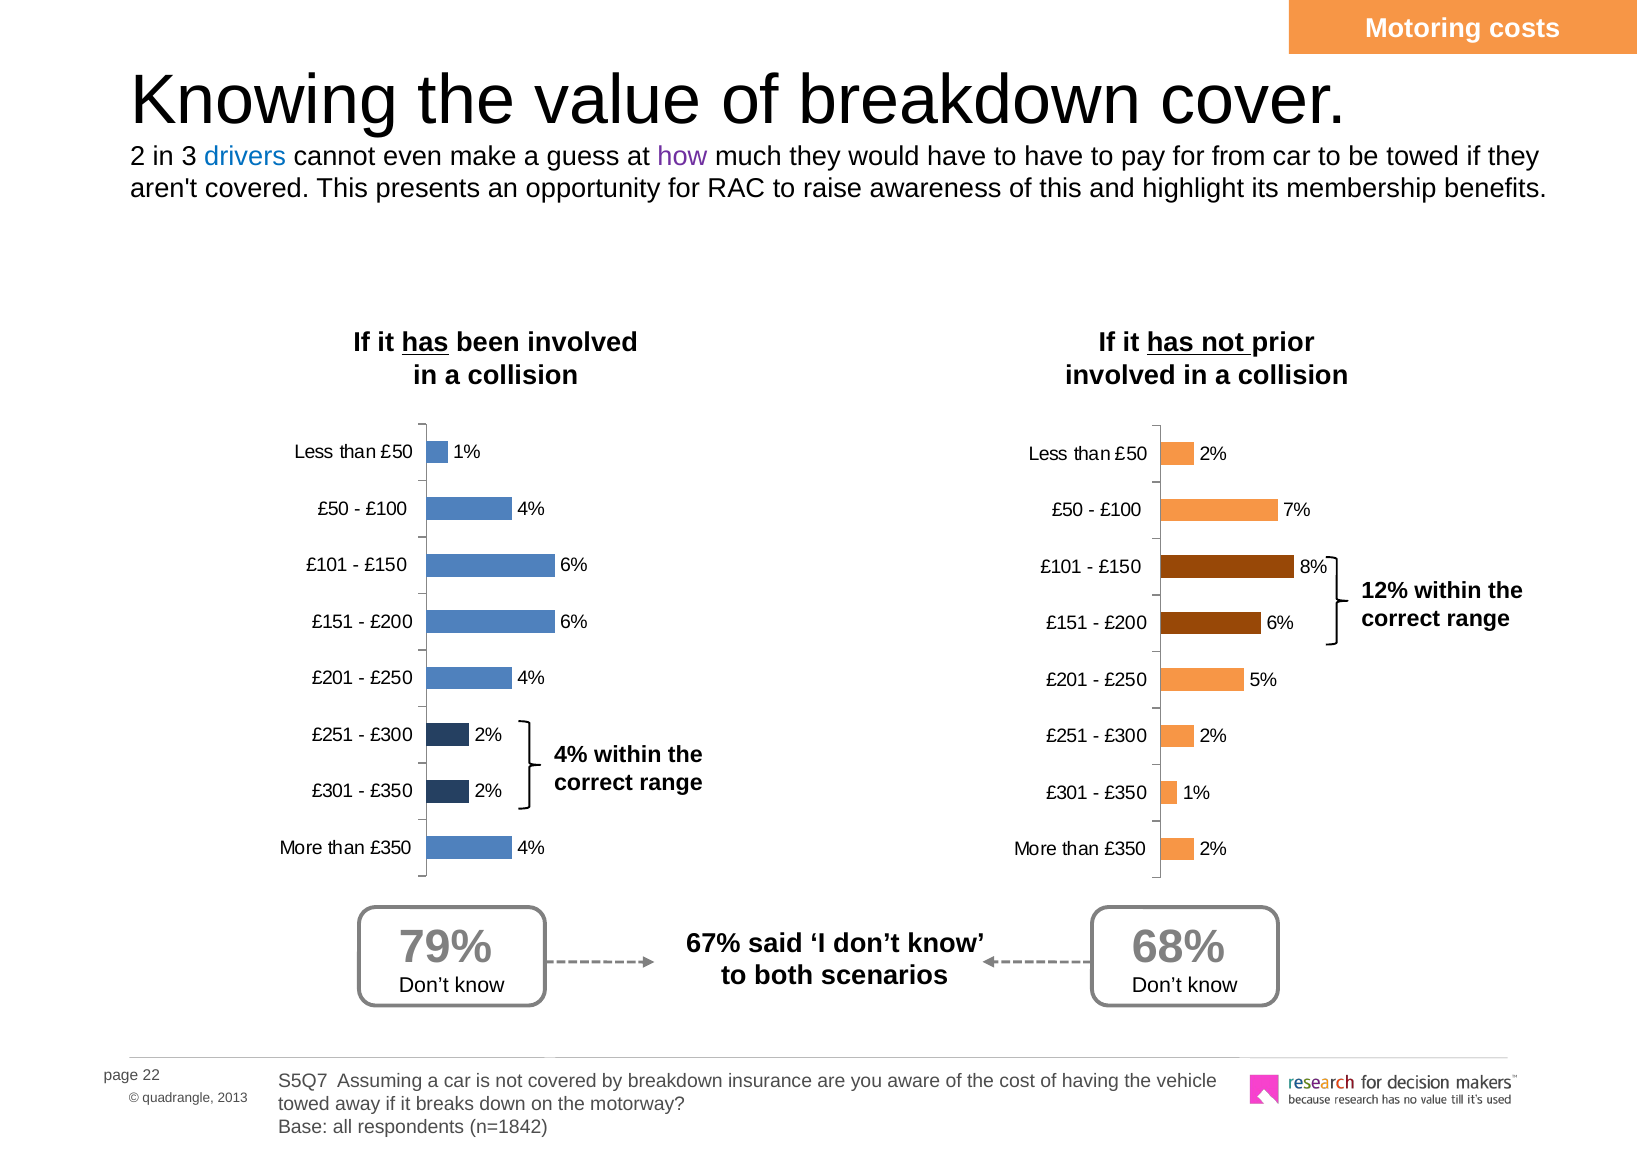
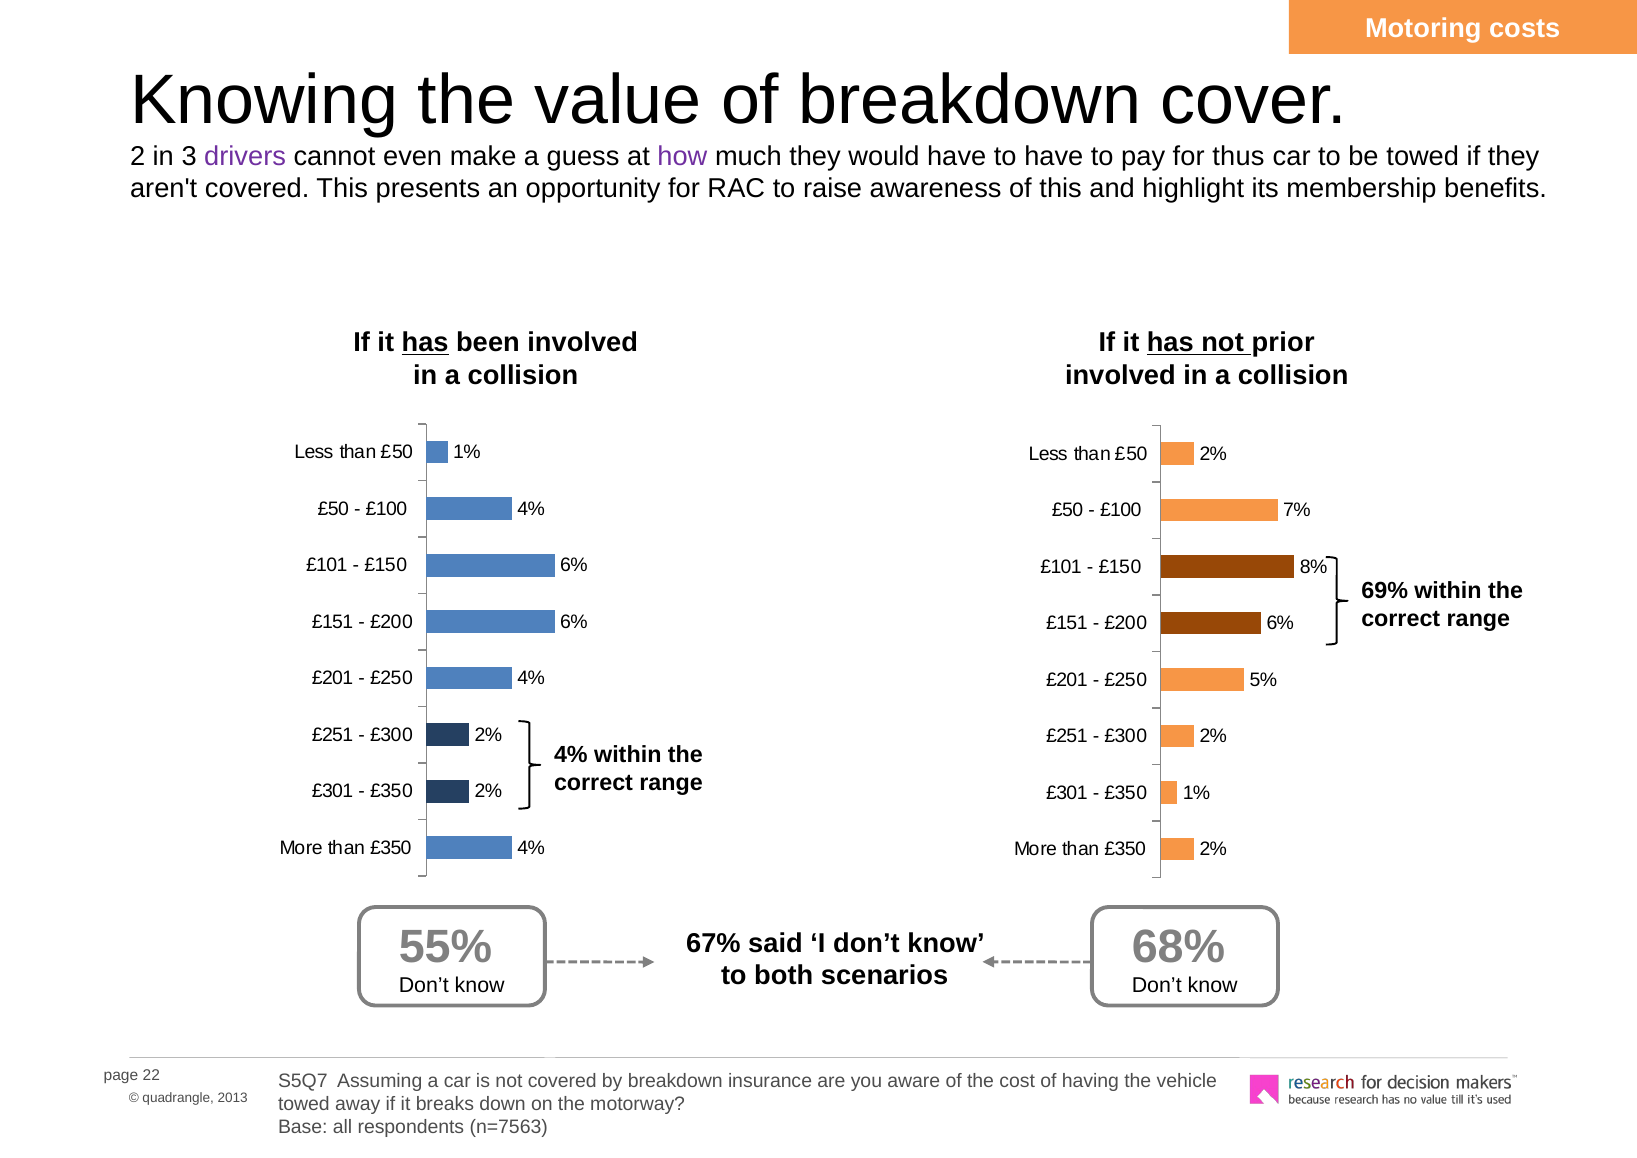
drivers colour: blue -> purple (245, 156)
from: from -> thus (1238, 156)
12%: 12% -> 69% (1385, 591)
79%: 79% -> 55% (445, 947)
n=1842: n=1842 -> n=7563 (509, 1128)
